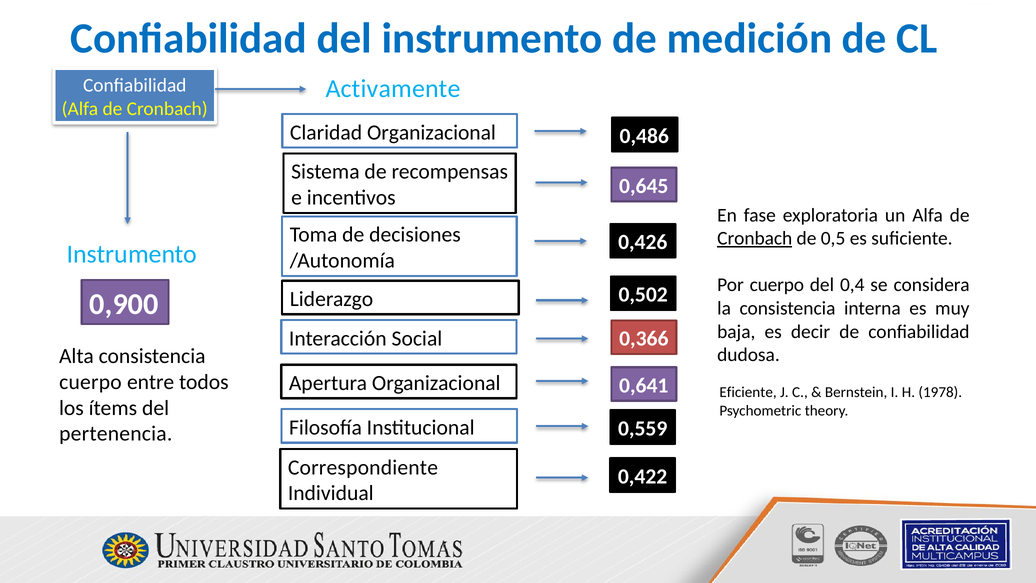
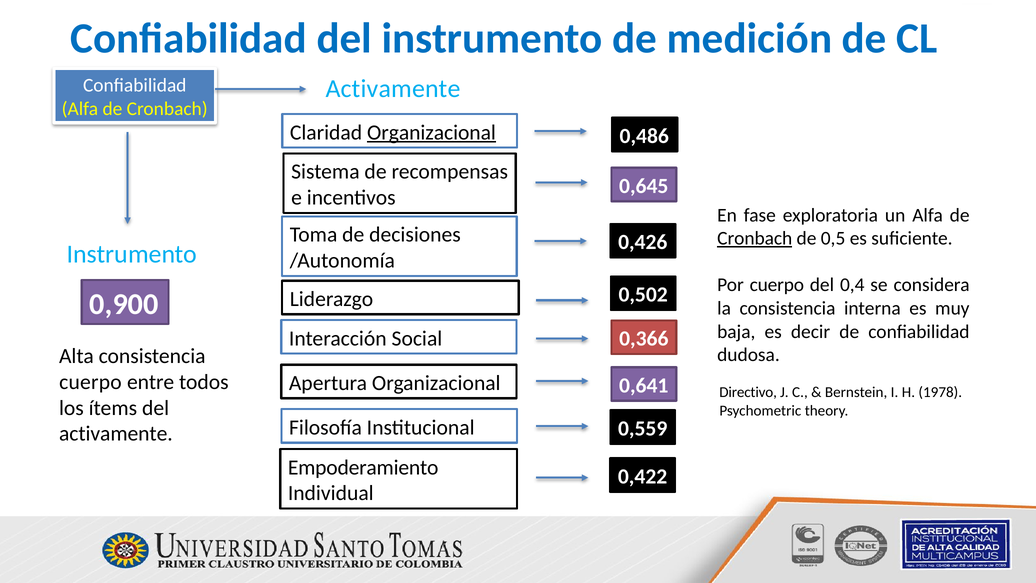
Organizacional underline: none -> present (431, 132)
Eficiente: Eficiente -> Directivo (748, 392)
pertenencia: pertenencia -> activamente (116, 434)
Correspondiente: Correspondiente -> Empoderamiento (363, 467)
